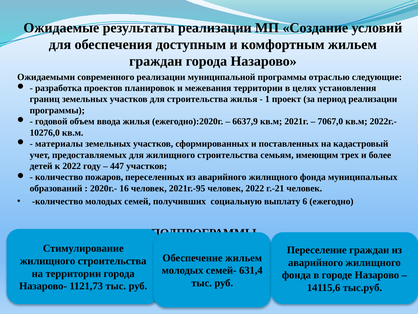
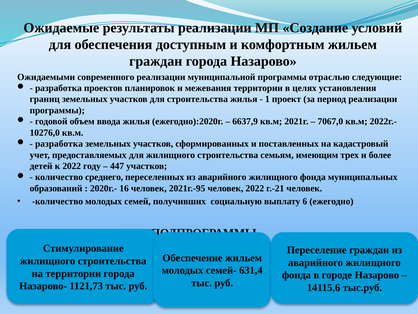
материалы: материалы -> разработка (59, 144)
пожаров: пожаров -> среднего (104, 177)
